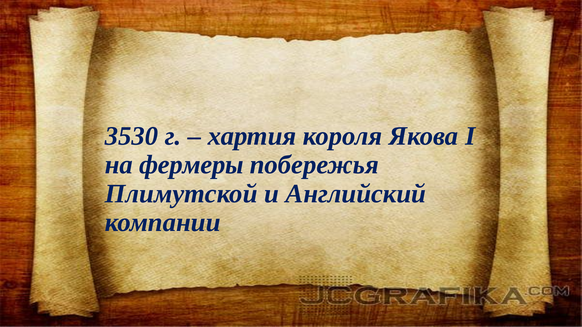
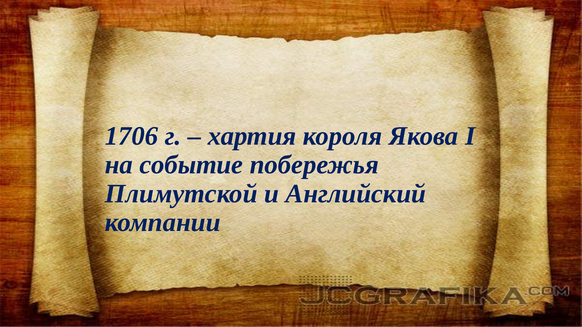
3530: 3530 -> 1706 (132, 136)
фермеры: фермеры -> событие (191, 165)
